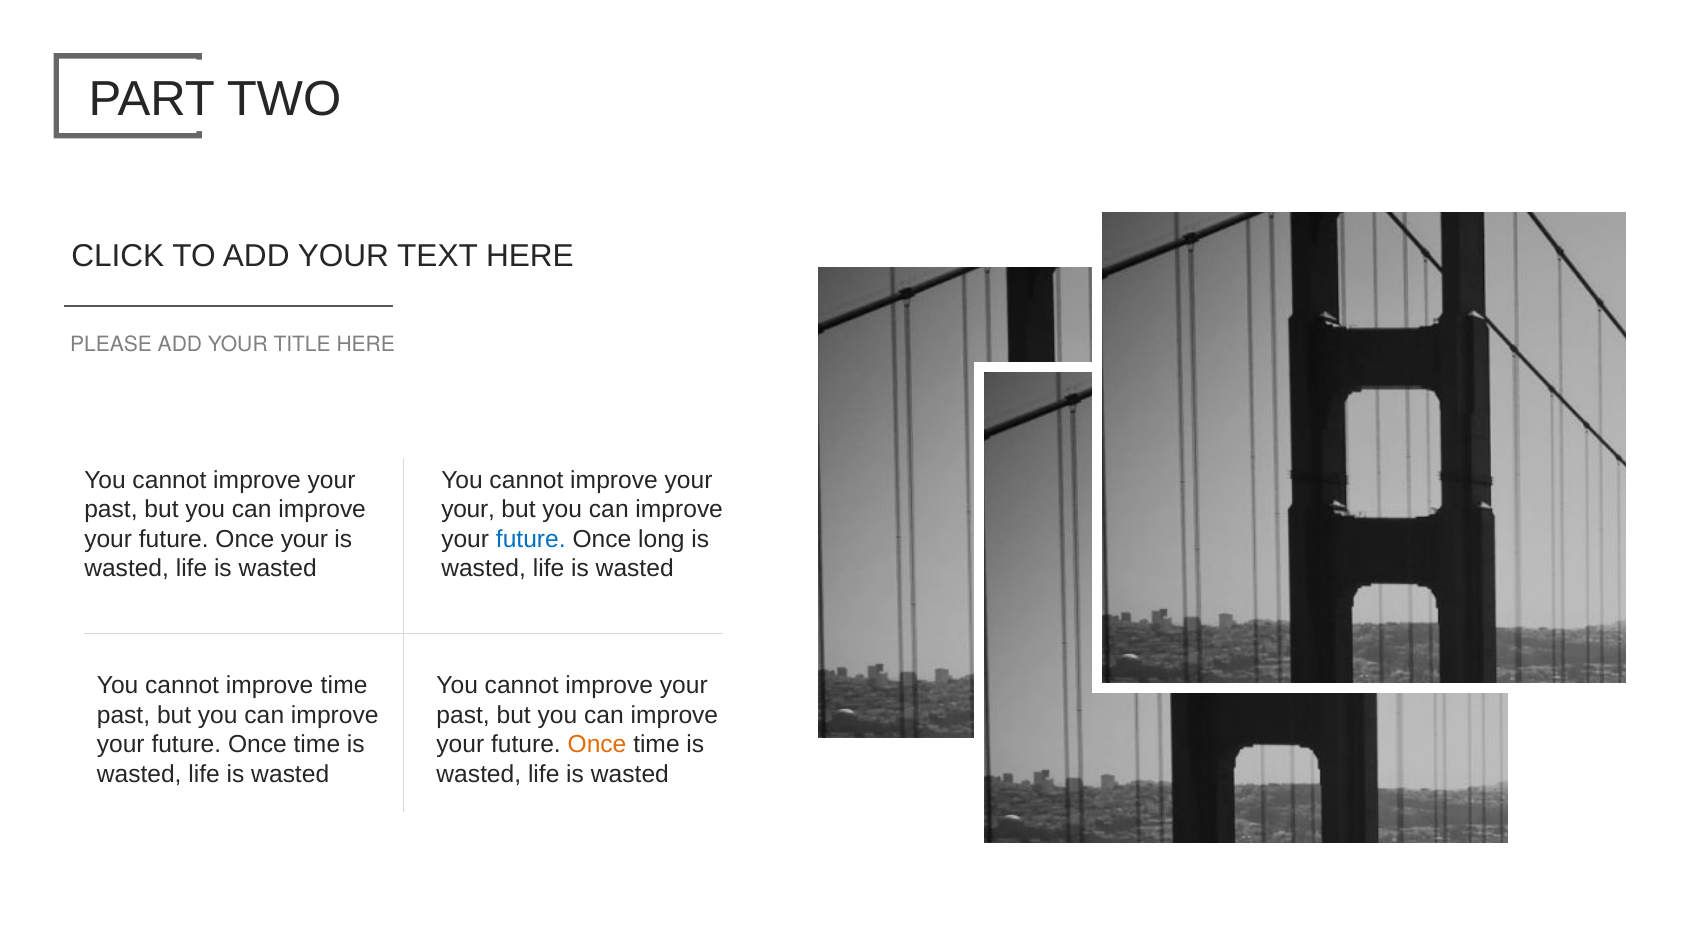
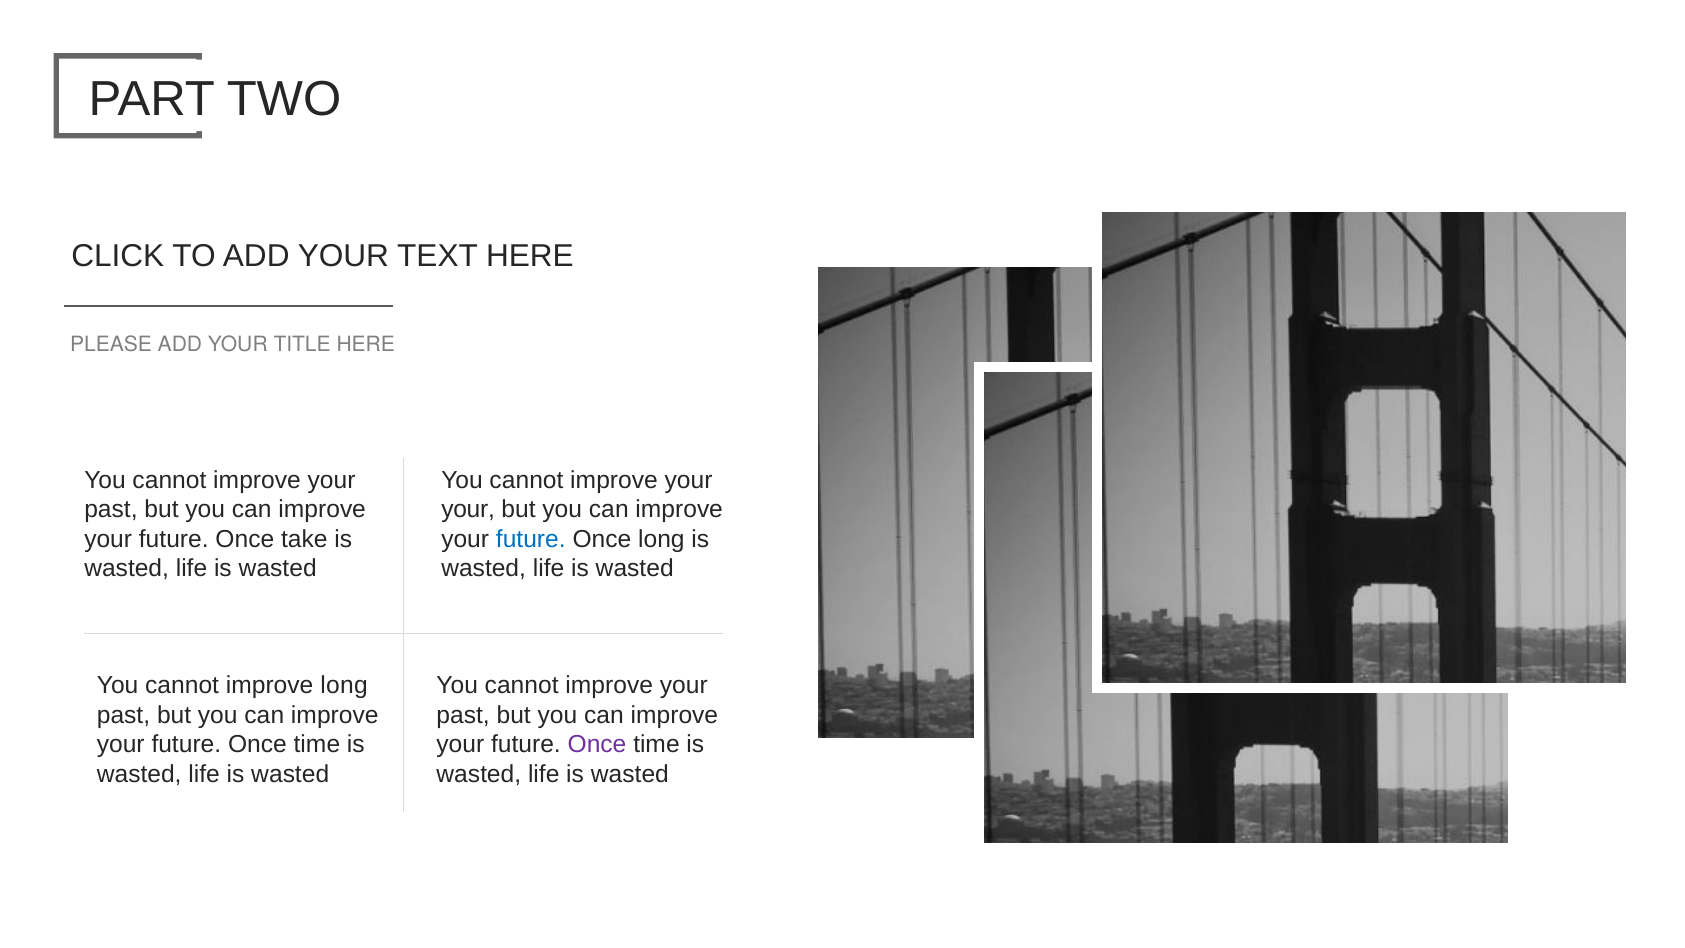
Once your: your -> take (304, 539)
improve time: time -> long (344, 686)
Once colour: orange -> purple (597, 745)
